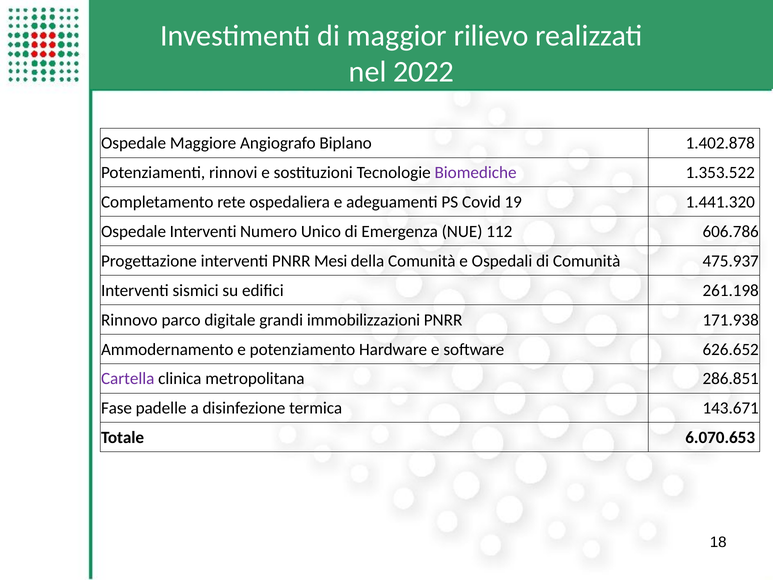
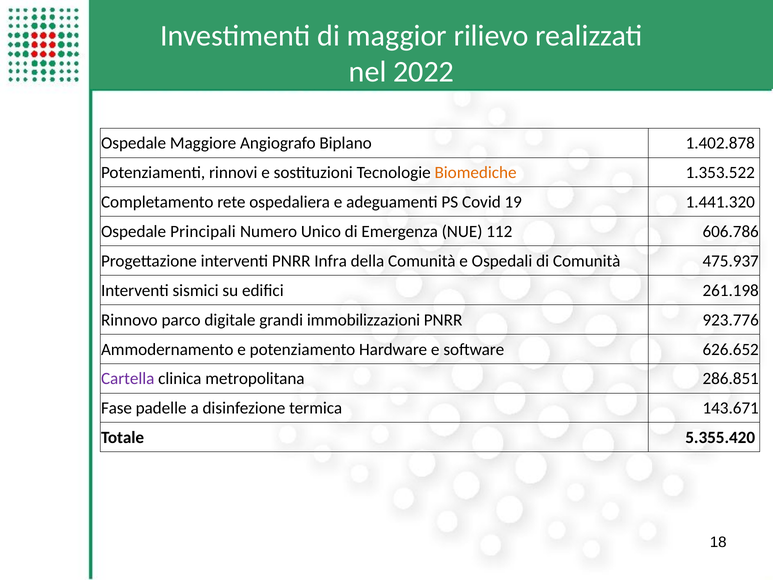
Biomediche colour: purple -> orange (476, 173)
Ospedale Interventi: Interventi -> Principali (203, 232)
Mesi: Mesi -> Infra (331, 261)
171.938: 171.938 -> 923.776 (731, 320)
6.070.653: 6.070.653 -> 5.355.420 (720, 438)
